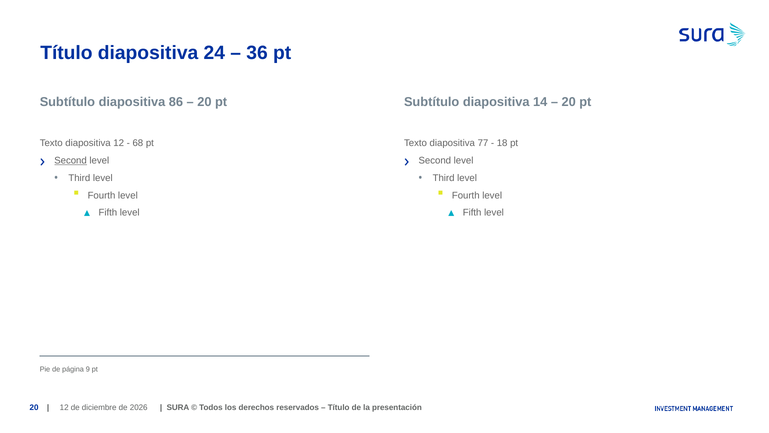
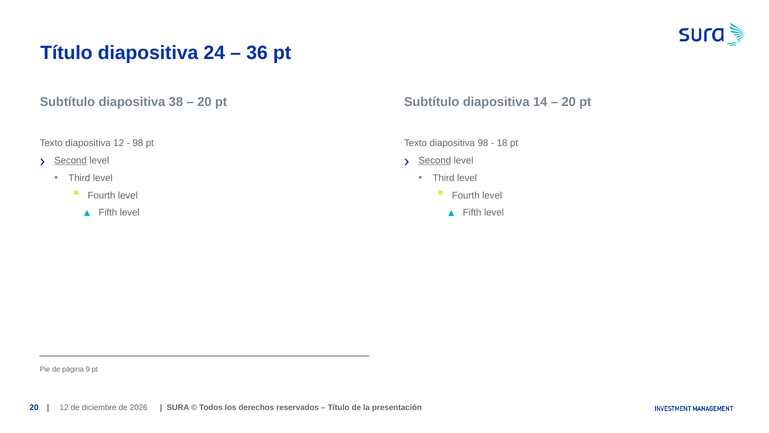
86: 86 -> 38 (176, 102)
68: 68 -> 98 (138, 143)
diapositiva 77: 77 -> 98 (483, 143)
Second underline: none -> present (435, 160)
